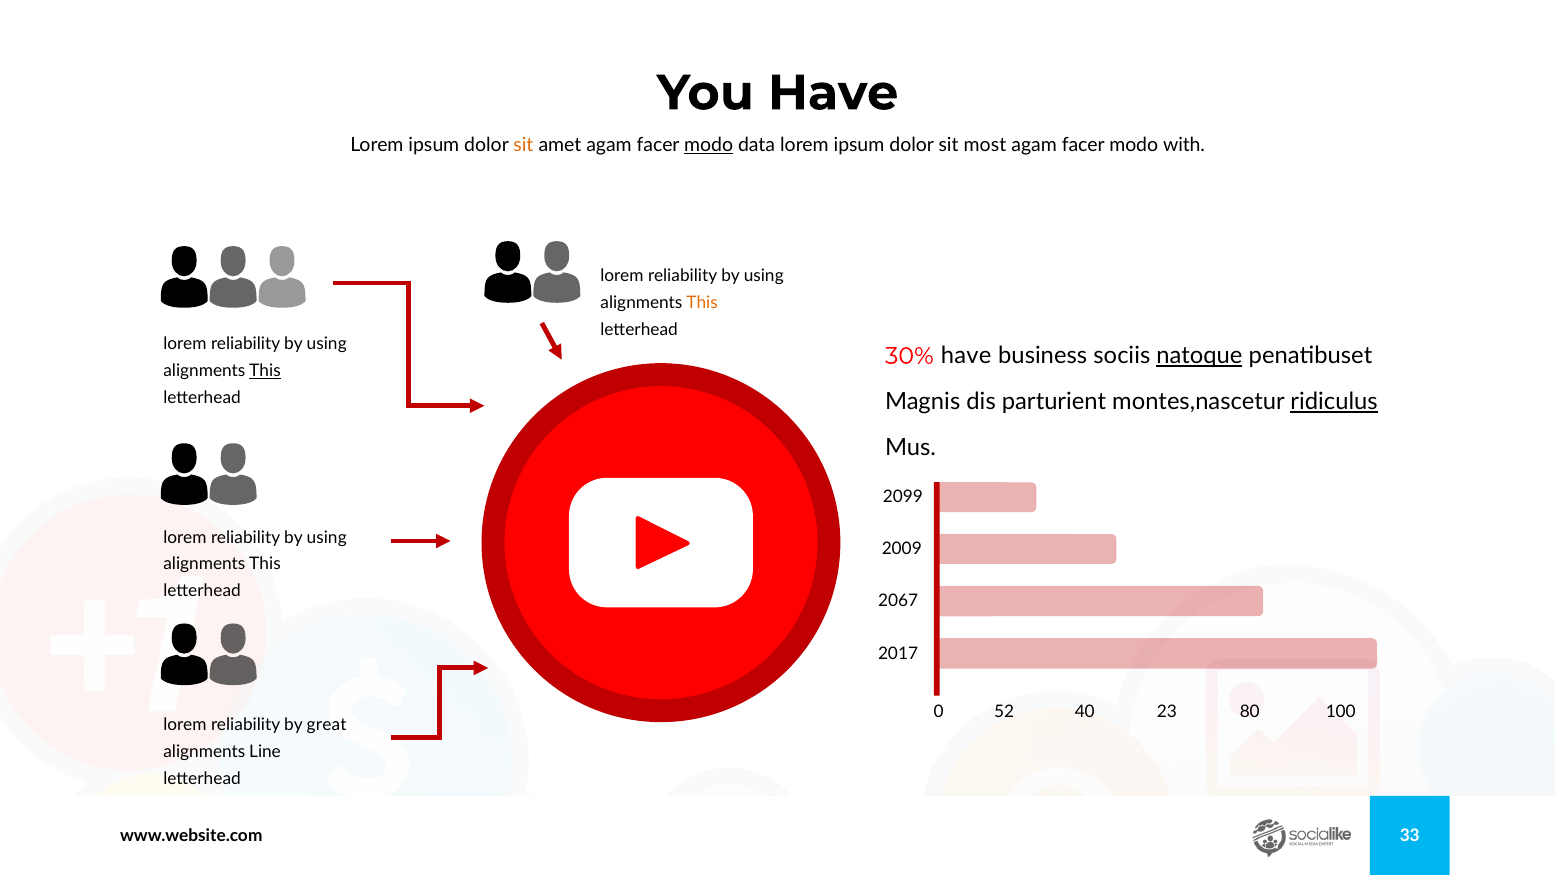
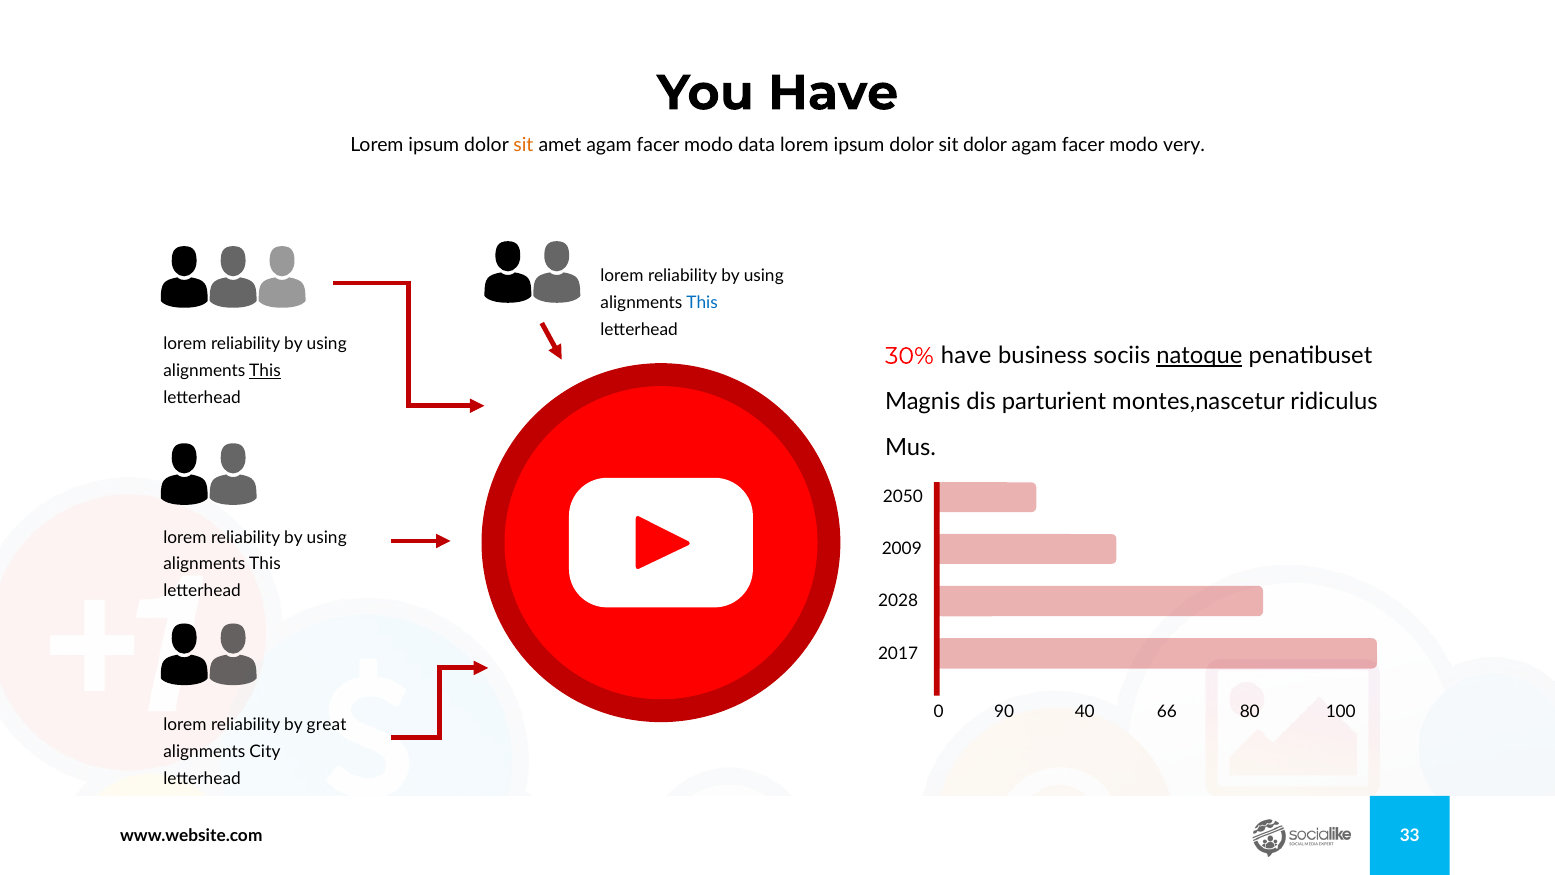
modo underline: present -> none (709, 145)
sit most: most -> dolor (985, 145)
with: with -> very (1184, 145)
This colour: orange -> blue (702, 303)
ridiculus underline: present -> none (1334, 401)
2099: 2099 -> 2050 (903, 497)
2067: 2067 -> 2028 (898, 601)
52: 52 -> 90 (1004, 711)
23: 23 -> 66 (1167, 711)
Line: Line -> City (265, 752)
